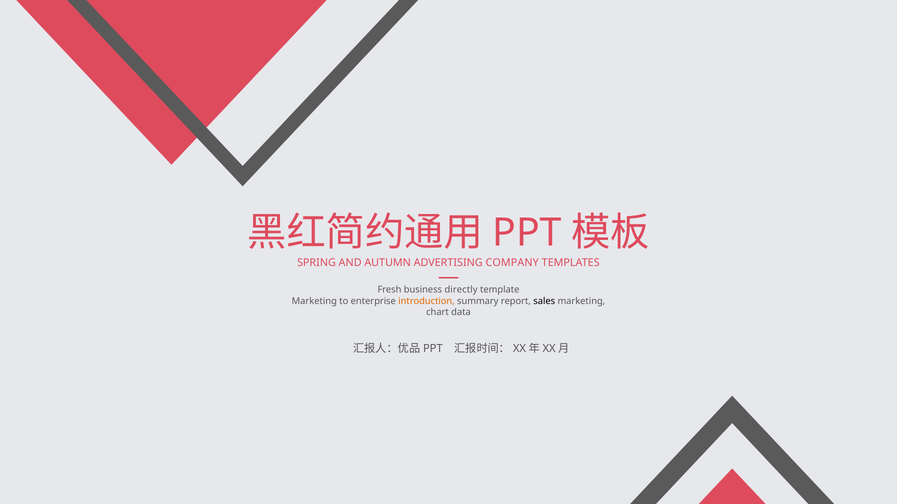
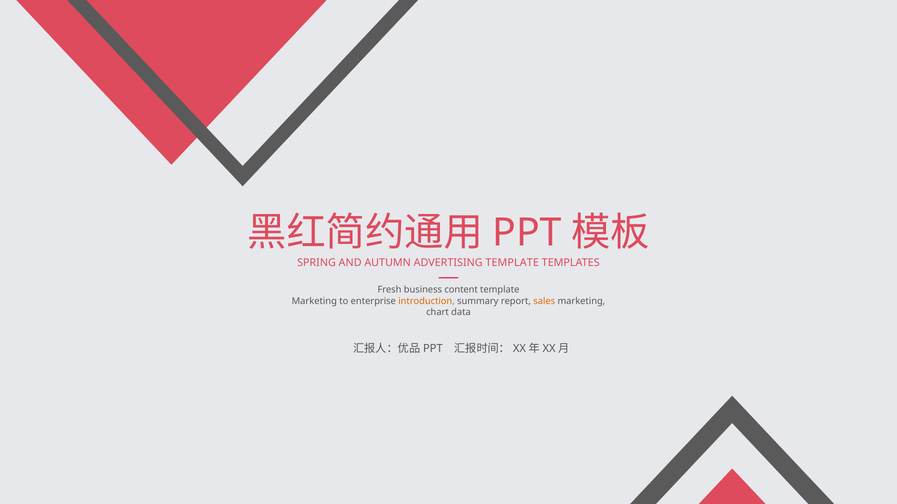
ADVERTISING COMPANY: COMPANY -> TEMPLATE (512, 263)
directly: directly -> content (461, 290)
sales colour: black -> orange (544, 301)
